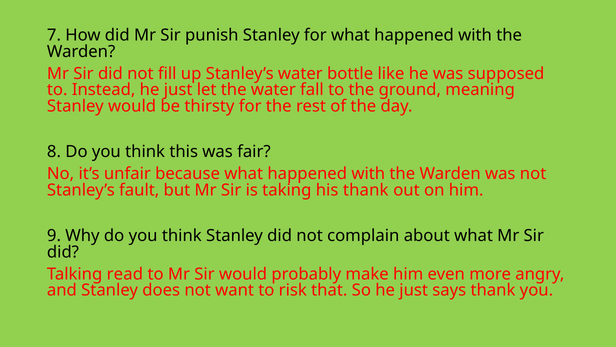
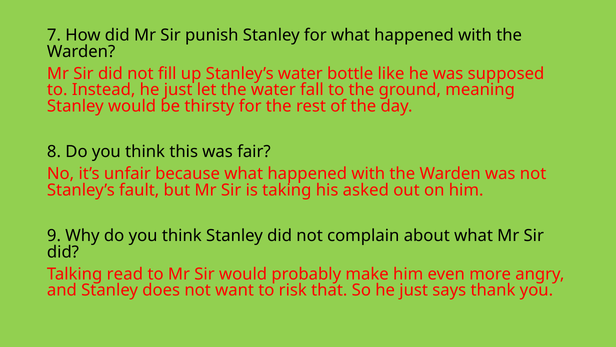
his thank: thank -> asked (366, 190)
